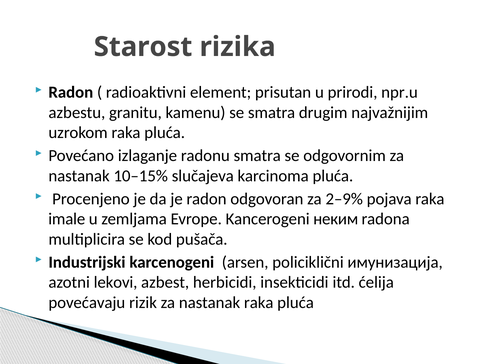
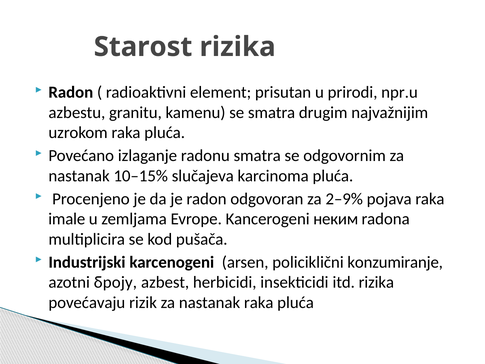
имунизација: имунизација -> konzumiranje (395, 262)
lekovi: lekovi -> броју (115, 282)
itd ćelija: ćelija -> rizika (376, 282)
